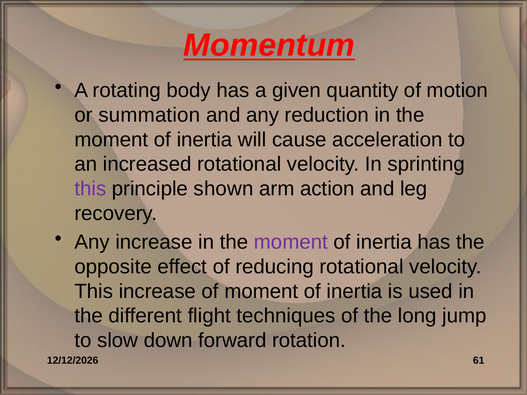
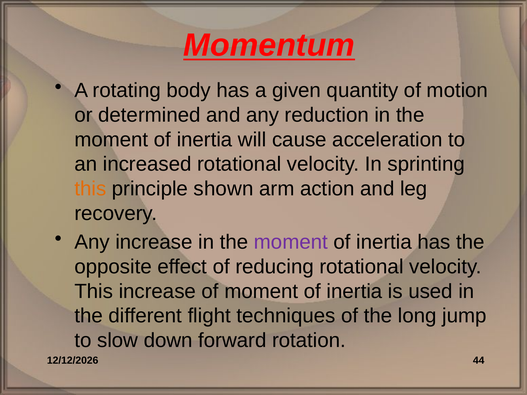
summation: summation -> determined (149, 115)
this colour: purple -> orange (90, 189)
61: 61 -> 44 (479, 361)
